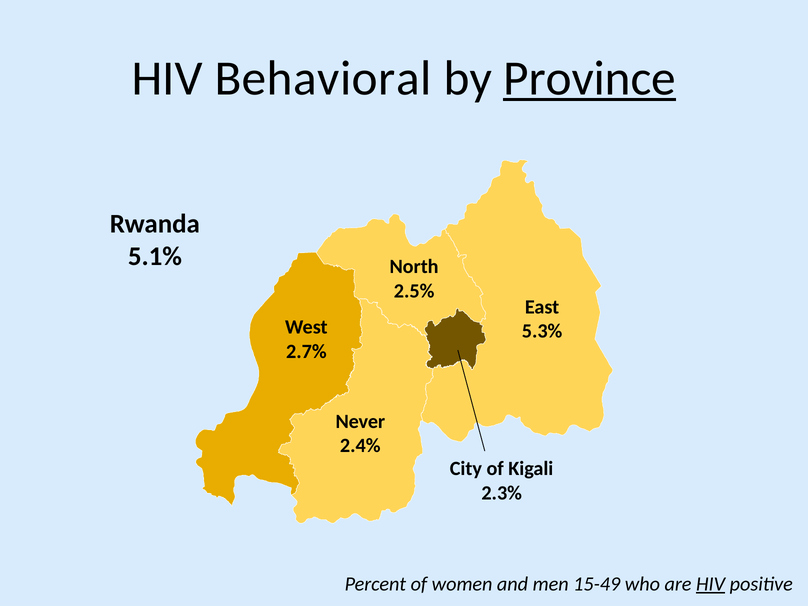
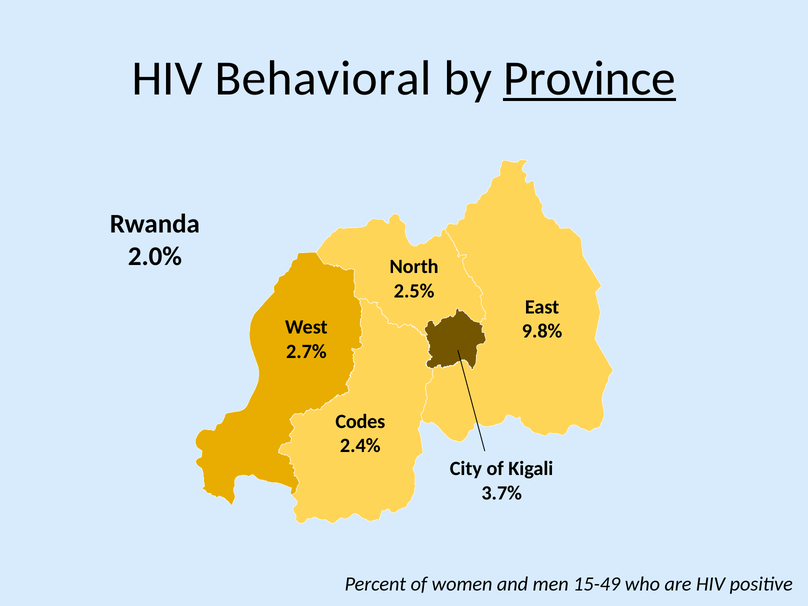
5.1%: 5.1% -> 2.0% (155, 256)
5.3%: 5.3% -> 9.8% (542, 331)
Never: Never -> Codes (360, 421)
2.3%: 2.3% -> 3.7% (502, 493)
HIV underline: present -> none (711, 584)
